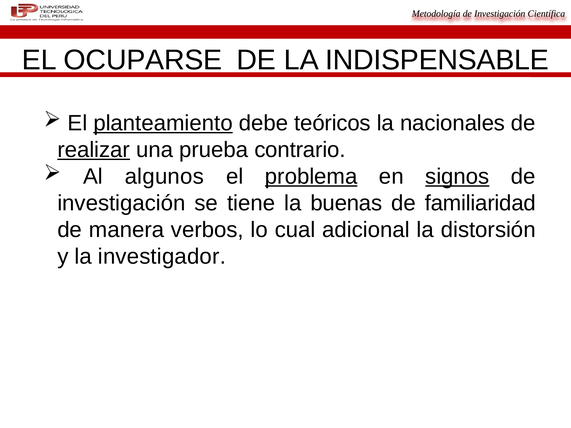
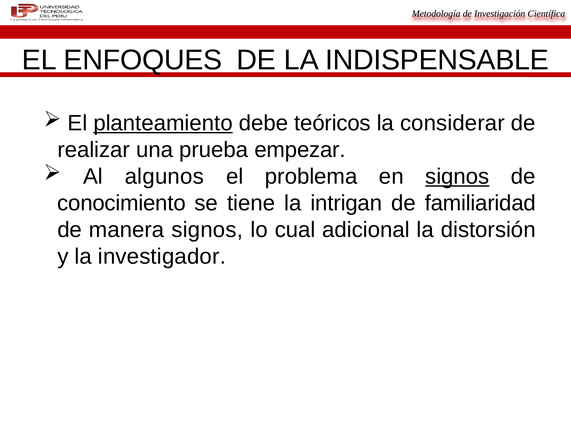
OCUPARSE: OCUPARSE -> ENFOQUES (143, 60)
nacionales: nacionales -> considerar (452, 123)
realizar underline: present -> none (94, 150)
contrario: contrario -> empezar (300, 150)
problema underline: present -> none (311, 177)
investigación: investigación -> conocimiento (122, 203)
buenas: buenas -> intrigan (346, 203)
manera verbos: verbos -> signos (207, 230)
